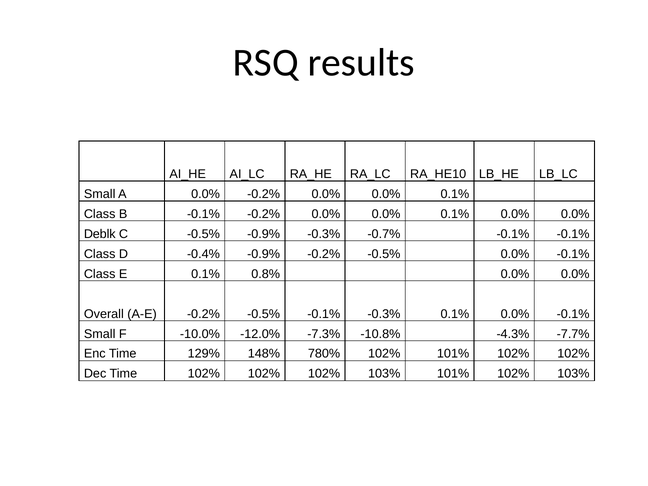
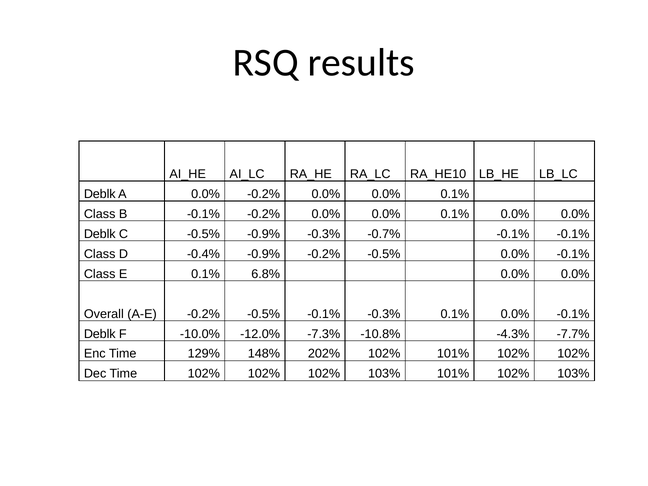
Small: Small -> Deblk (100, 194)
0.8%: 0.8% -> 6.8% (266, 274)
Small: Small -> Deblk (100, 334)
780%: 780% -> 202% (324, 354)
